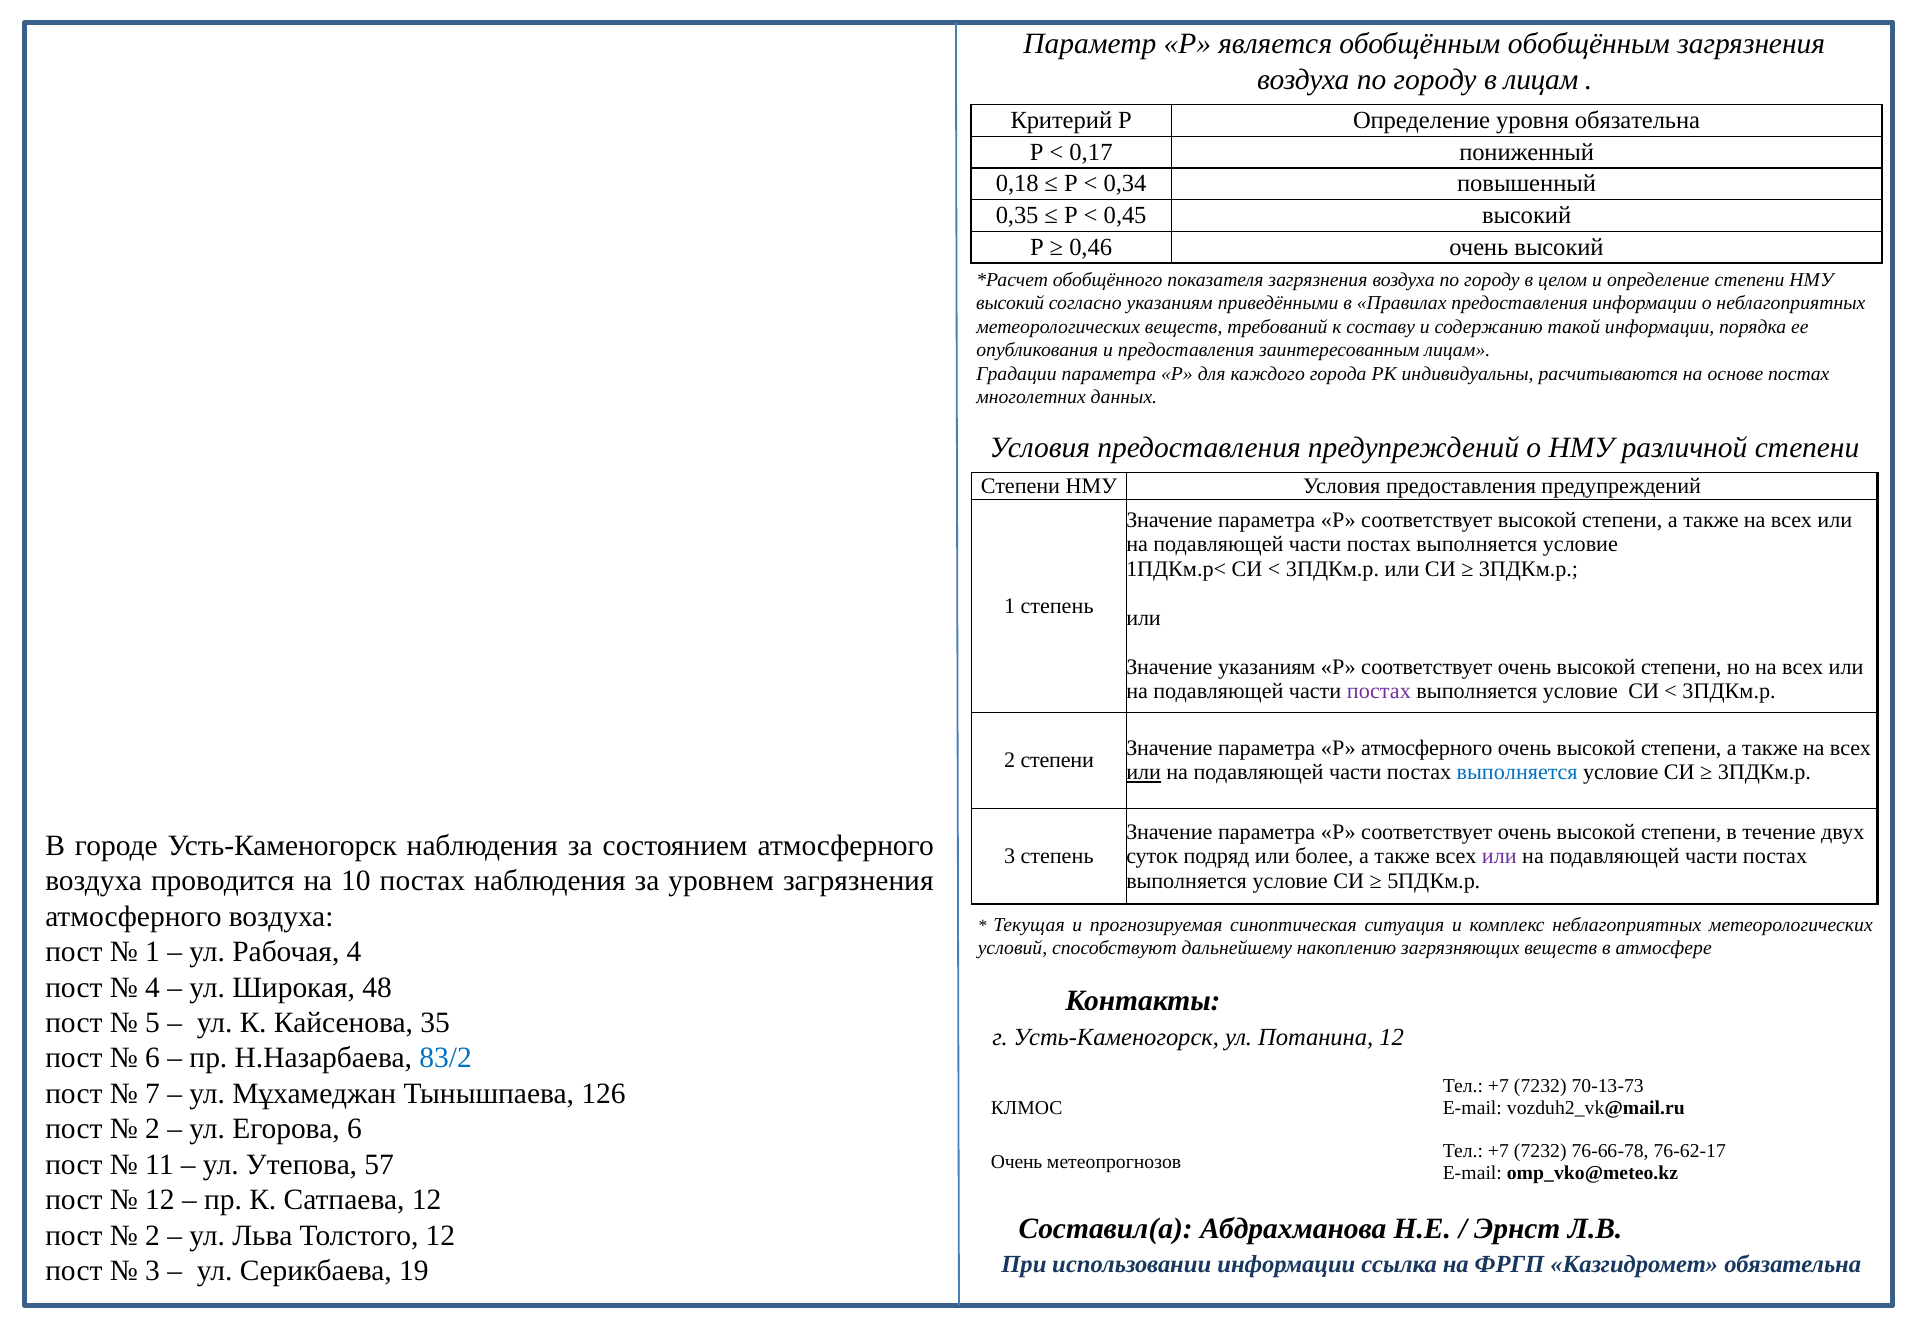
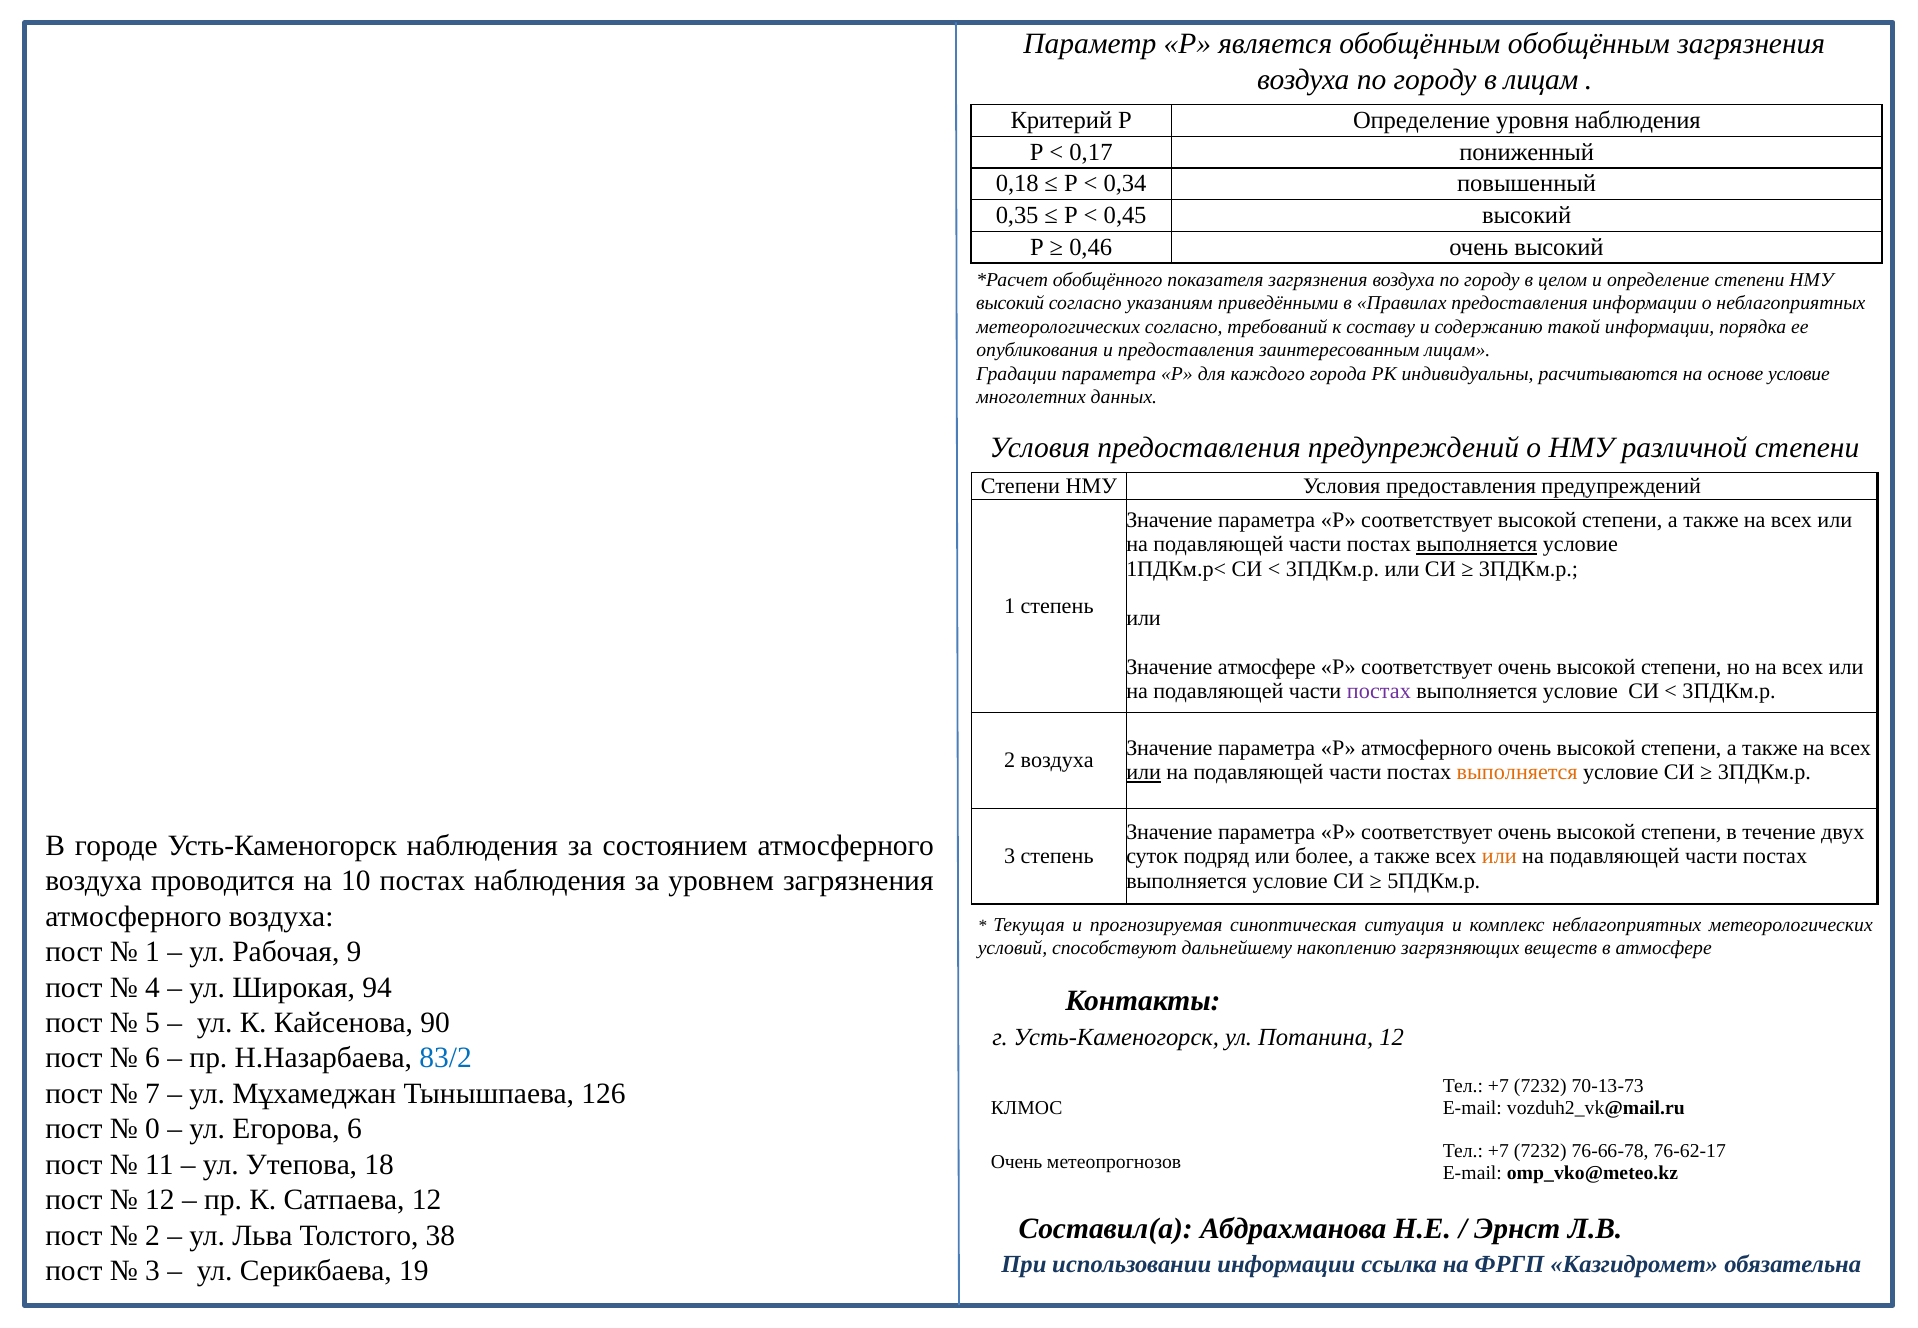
уровня обязательна: обязательна -> наблюдения (1638, 120)
метеорологических веществ: веществ -> согласно (1184, 327)
основе постах: постах -> условие (1799, 374)
выполняется underline: none -> present (1477, 544)
Значение указаниям: указаниям -> атмосфере (1267, 667)
2 степени: степени -> воздуха (1057, 760)
выполняется colour: blue -> orange (1517, 773)
или colour: purple -> orange (1499, 856)
Рабочая 4: 4 -> 9 (354, 952)
48: 48 -> 94 (377, 987)
35: 35 -> 90 (435, 1023)
2: 2 -> 0 (153, 1129)
57: 57 -> 18 (379, 1164)
Толстого 12: 12 -> 38 (440, 1235)
